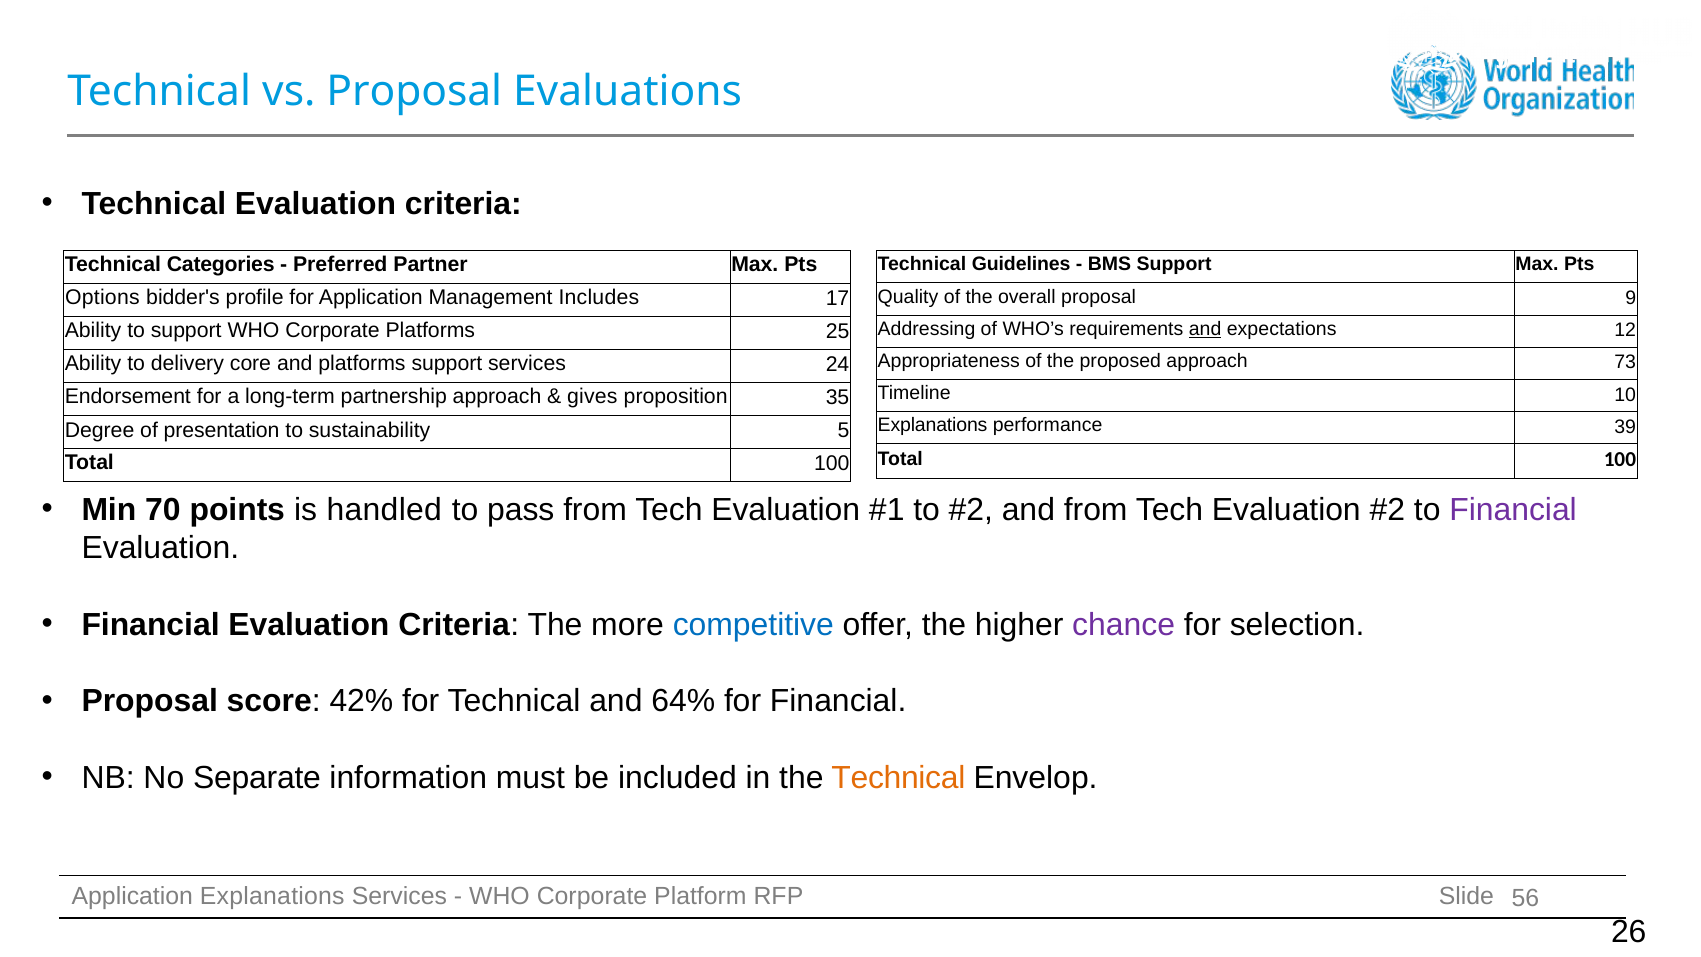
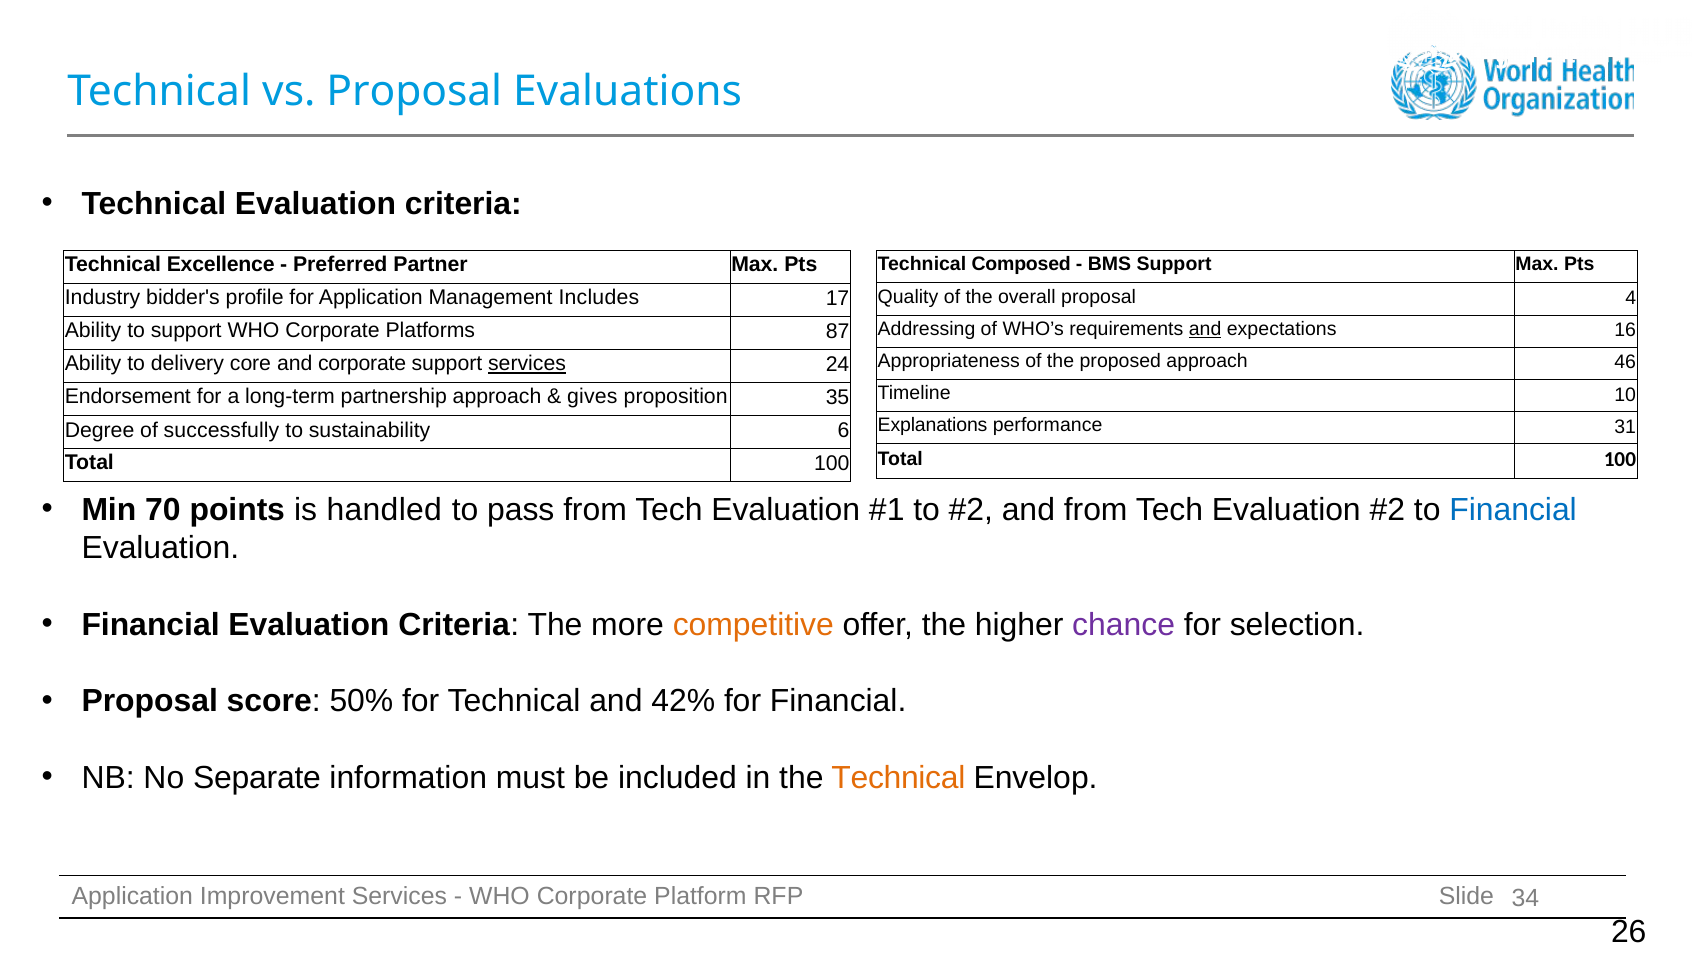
Categories: Categories -> Excellence (221, 265)
Guidelines: Guidelines -> Composed (1021, 264)
9: 9 -> 4 (1631, 298)
Options: Options -> Industry (103, 298)
12: 12 -> 16 (1625, 330)
25: 25 -> 87 (838, 332)
73: 73 -> 46 (1625, 362)
and platforms: platforms -> corporate (362, 364)
services underline: none -> present (527, 364)
39: 39 -> 31 (1625, 427)
presentation: presentation -> successfully (221, 431)
5: 5 -> 6 (844, 431)
Financial colour: purple -> blue (1513, 510)
competitive colour: blue -> orange (753, 625)
42%: 42% -> 50% (361, 701)
64%: 64% -> 42% (683, 701)
Application Explanations: Explanations -> Improvement (272, 896)
56: 56 -> 34 (1525, 898)
